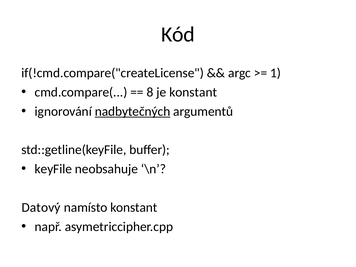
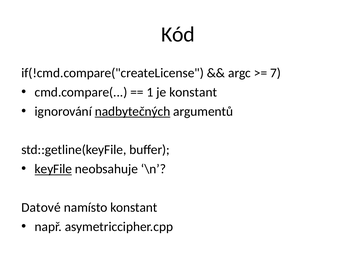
1: 1 -> 7 (276, 73)
8: 8 -> 1 (150, 92)
keyFile underline: none -> present (53, 169)
Datový: Datový -> Datové (41, 207)
